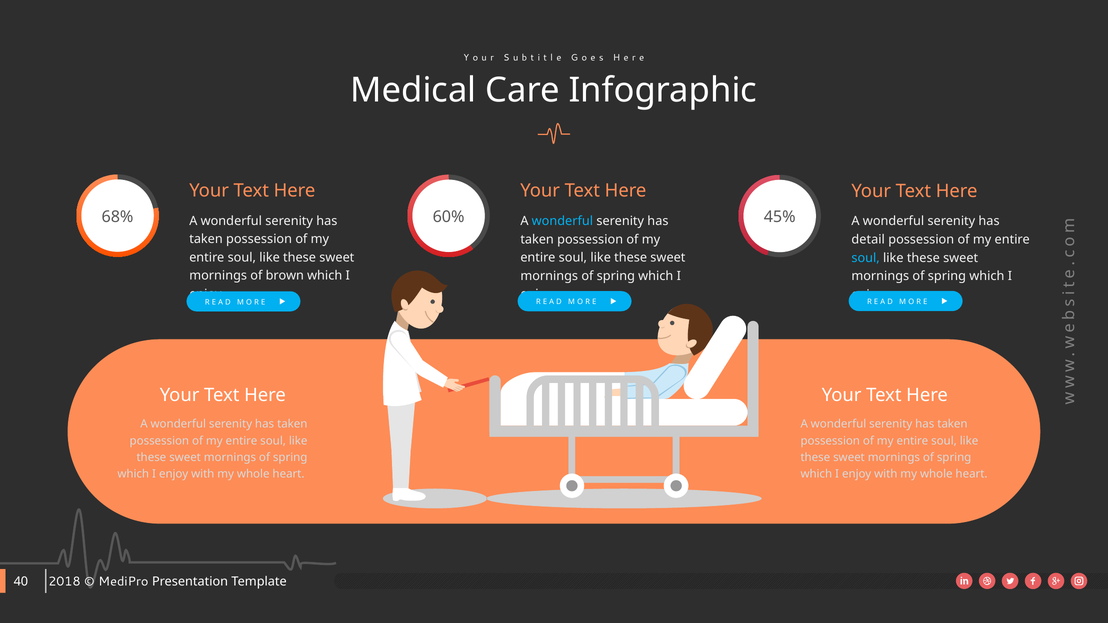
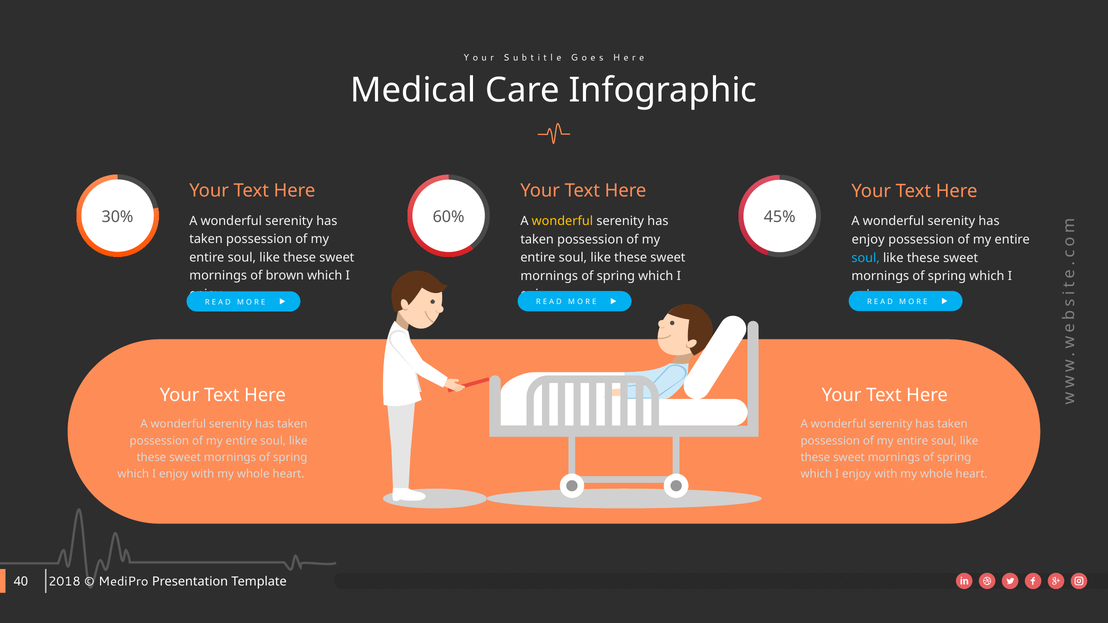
68%: 68% -> 30% (117, 217)
wonderful colour: light blue -> yellow (562, 221)
detail: detail -> enjoy (868, 240)
